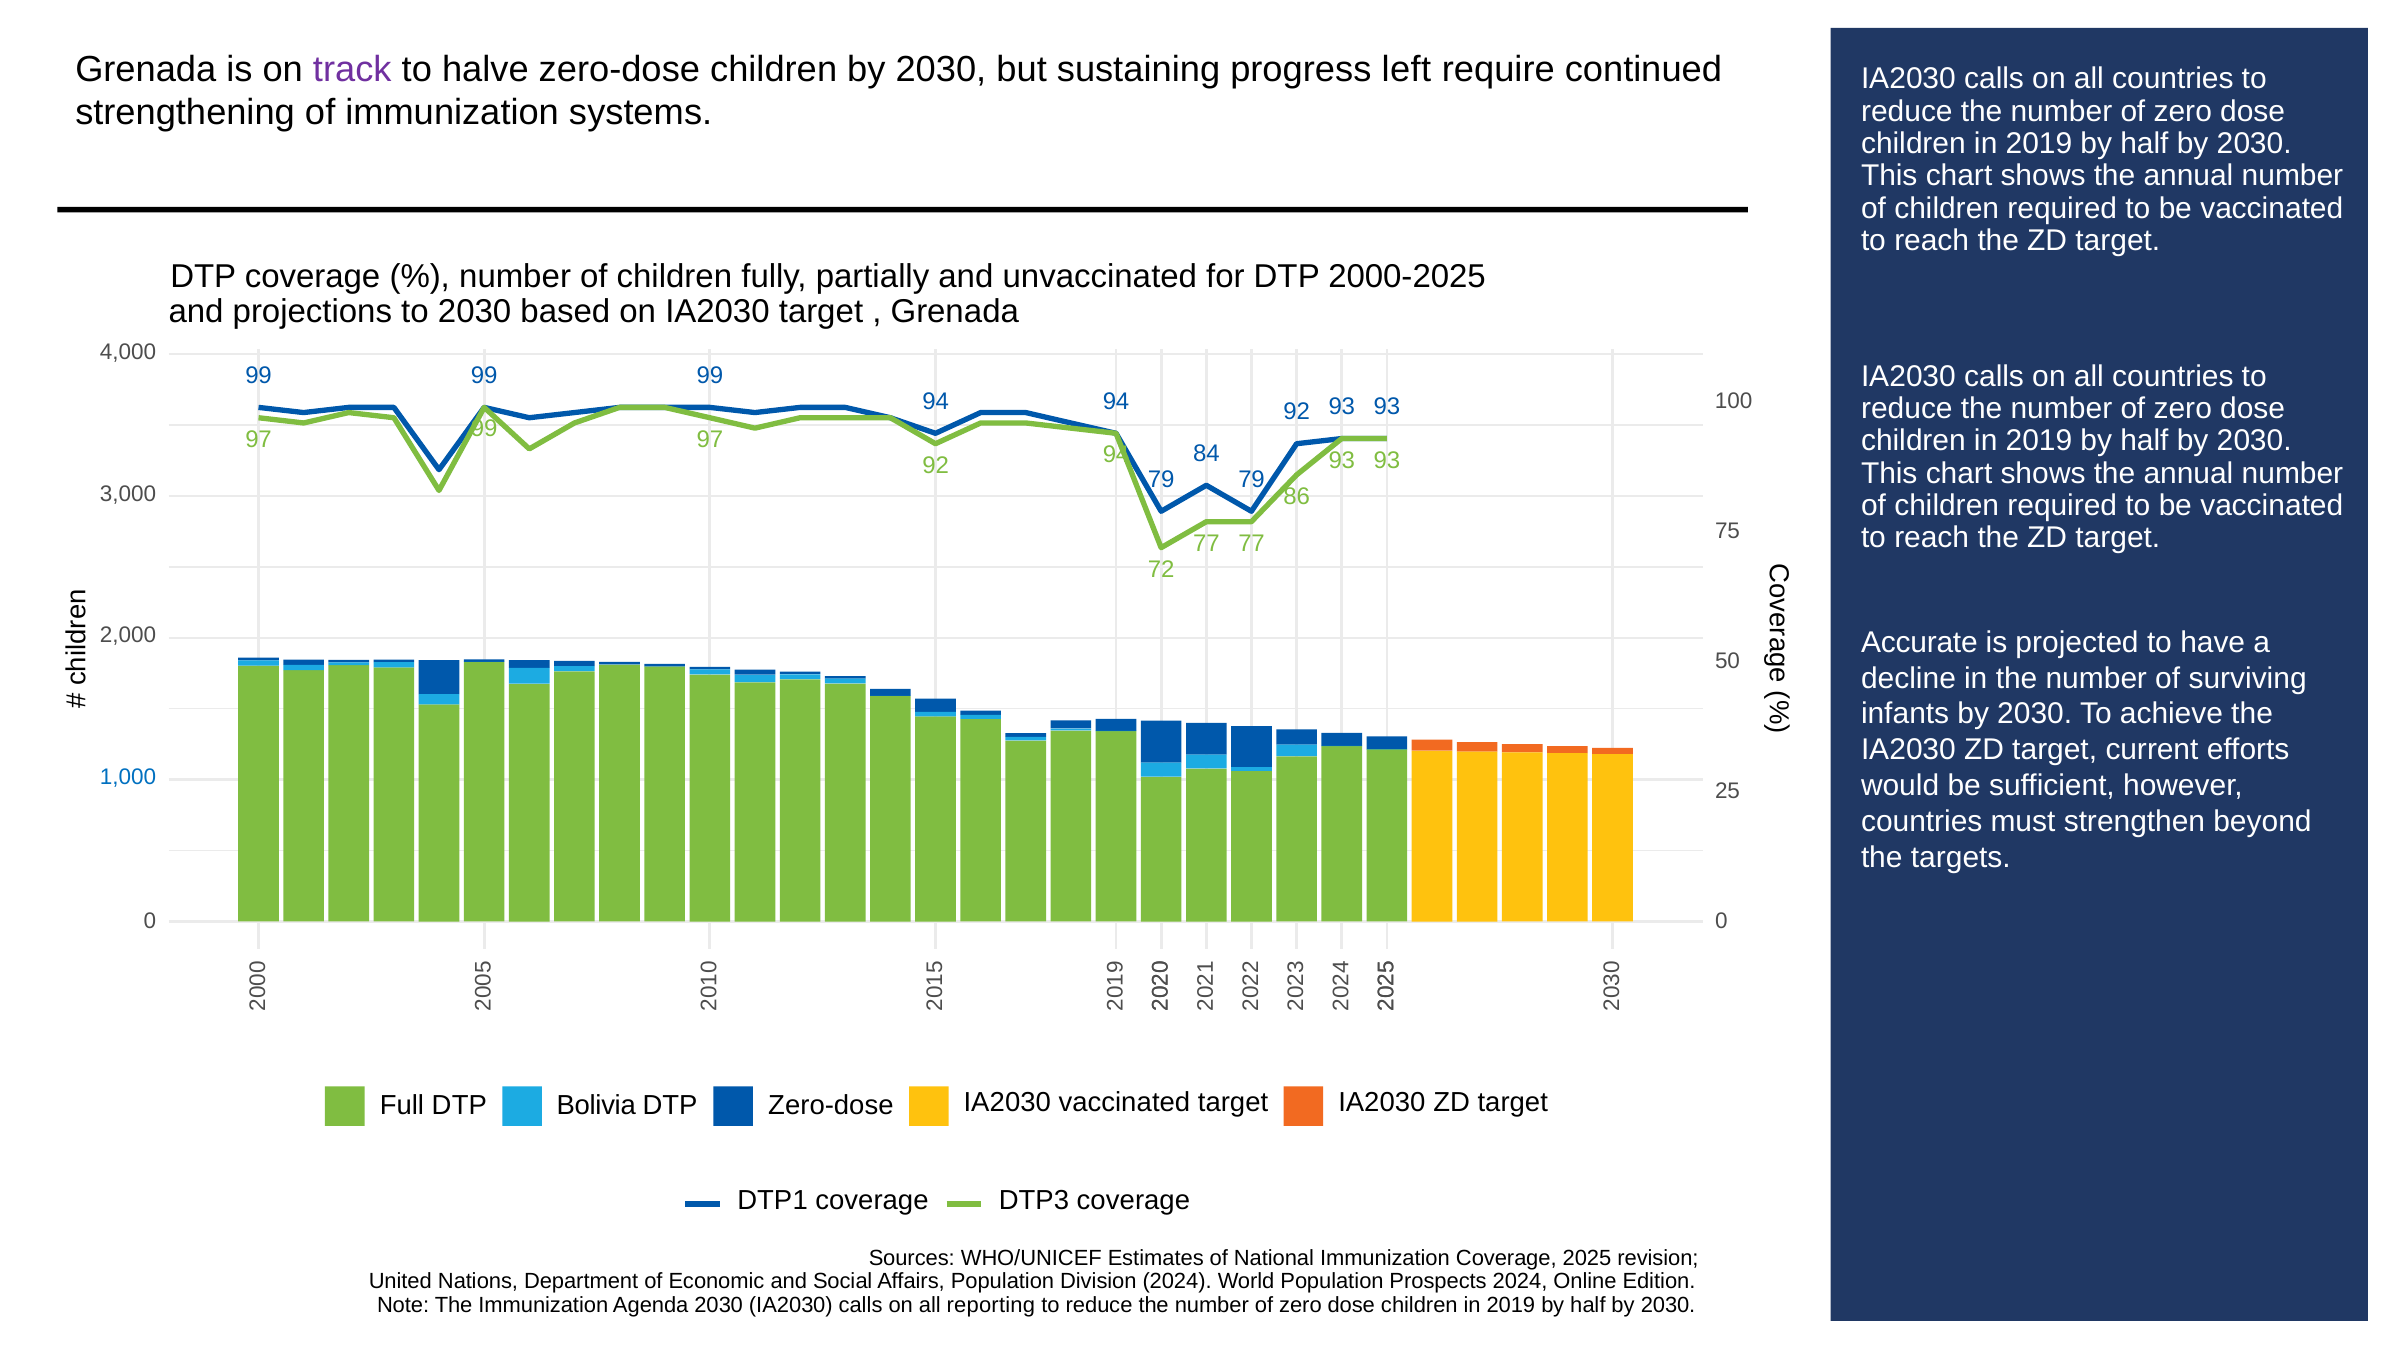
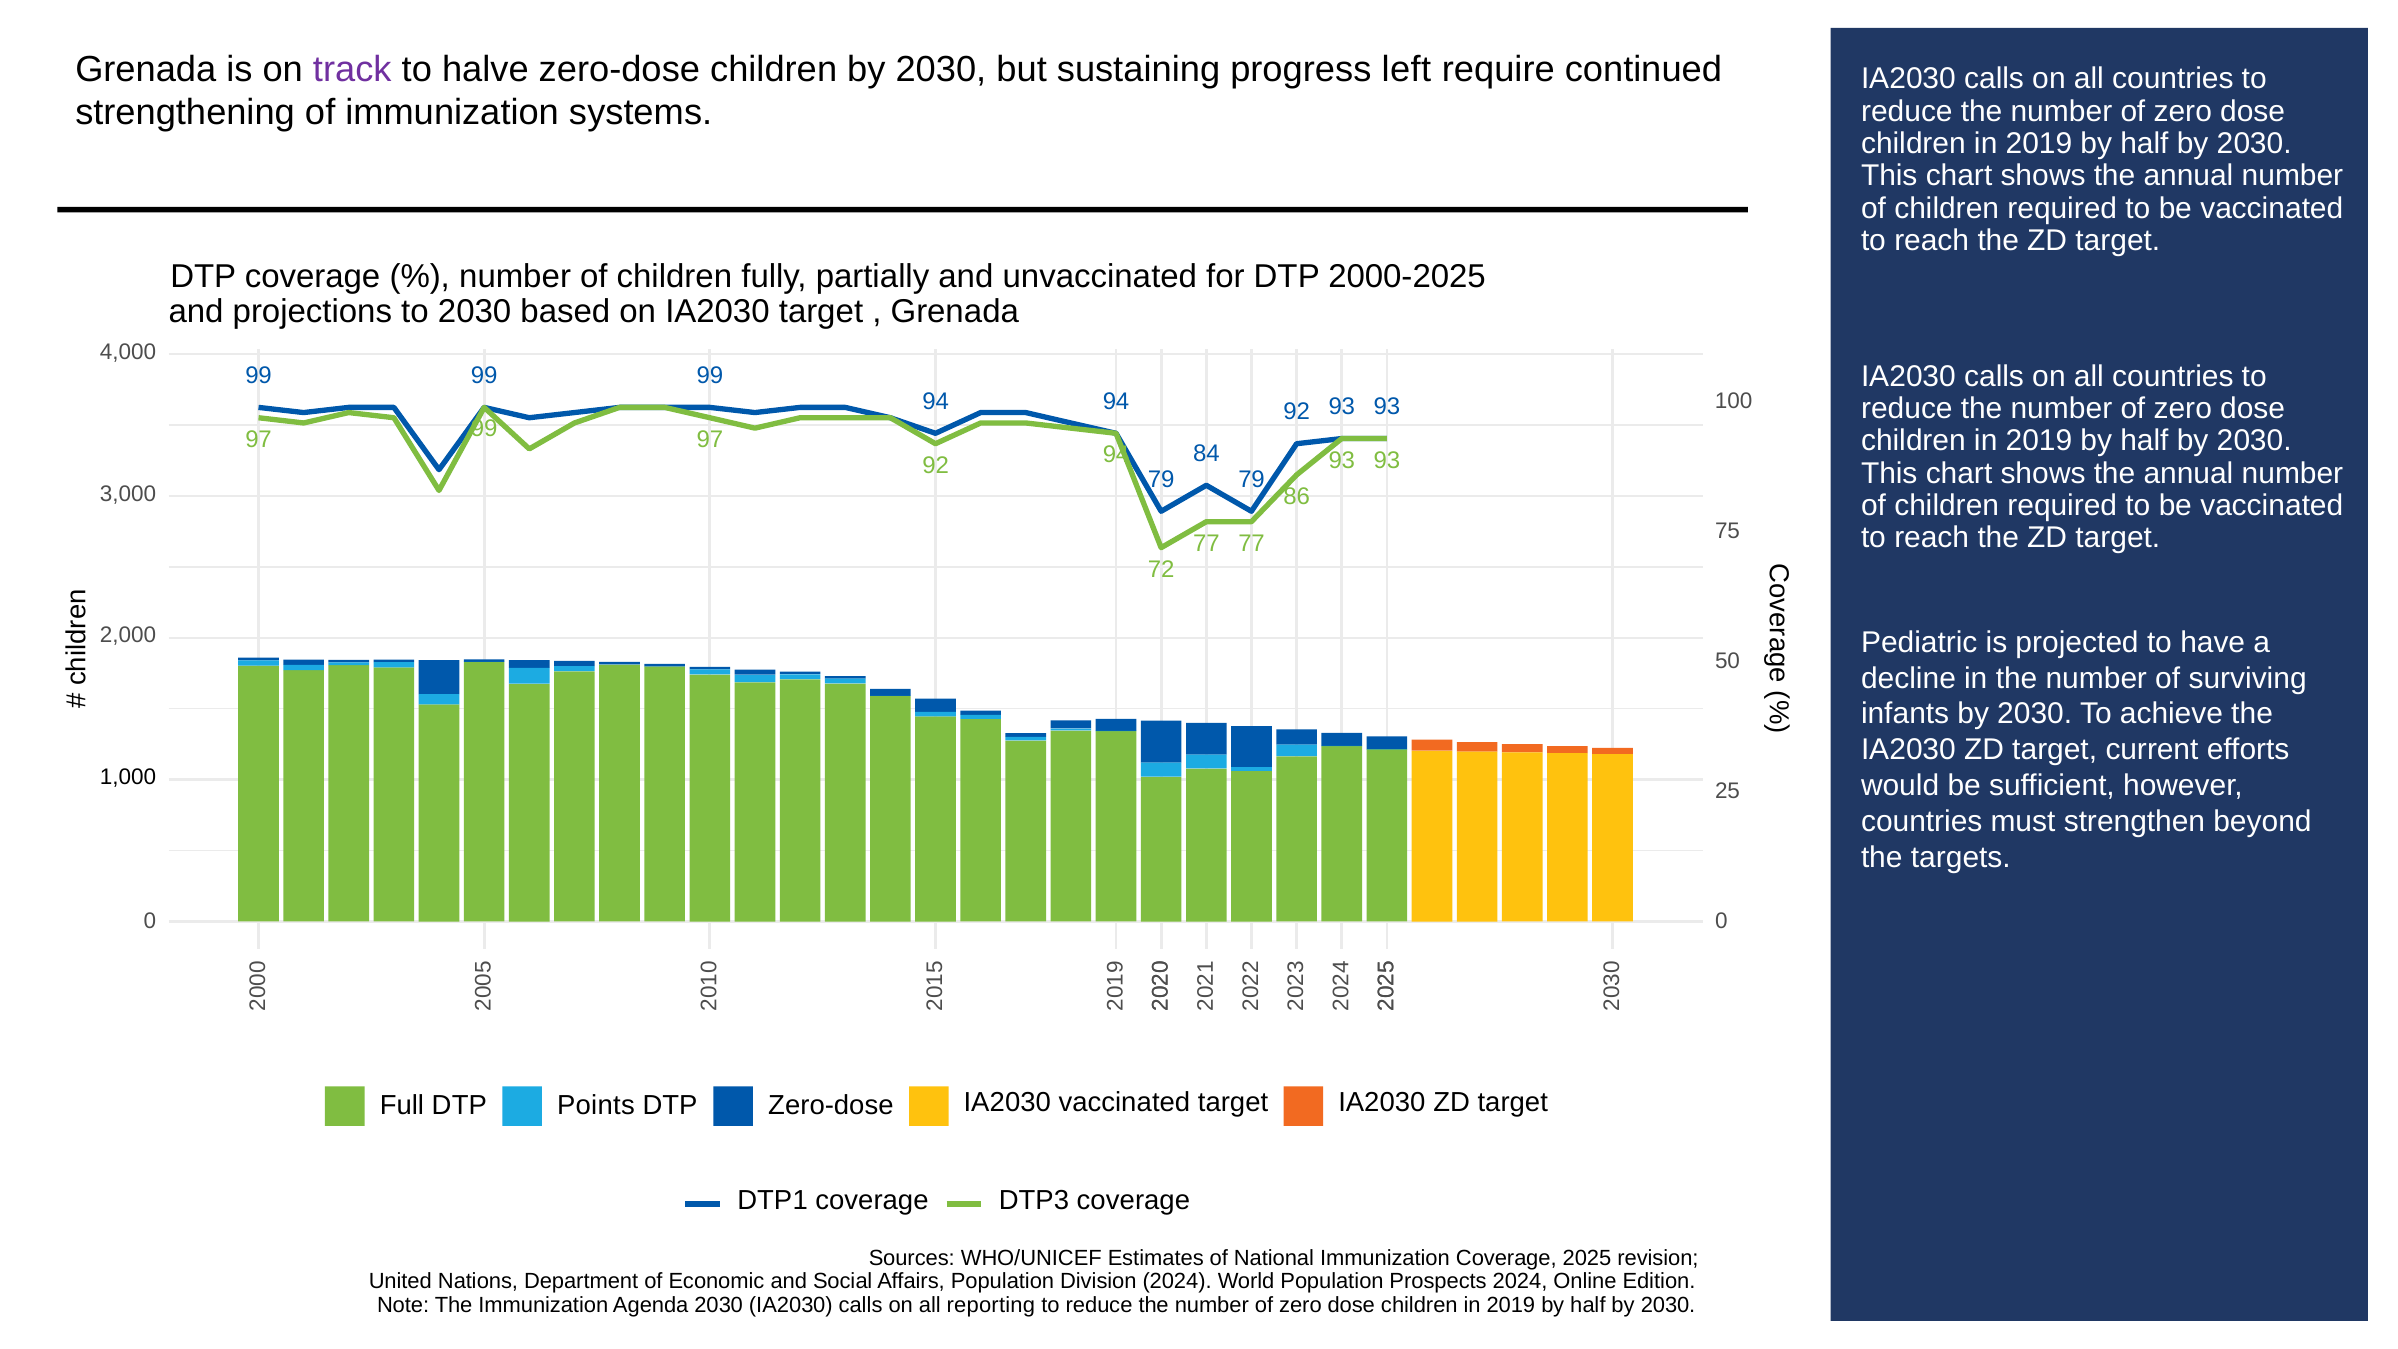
Accurate: Accurate -> Pediatric (1919, 642)
1,000 colour: blue -> black (128, 777)
Bolivia: Bolivia -> Points (596, 1105)
